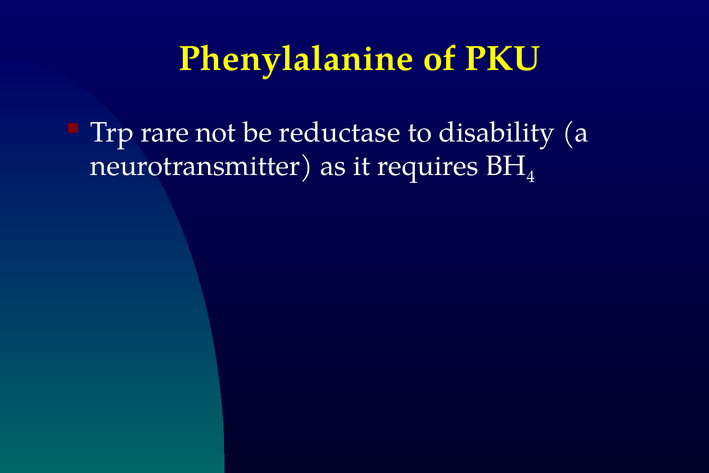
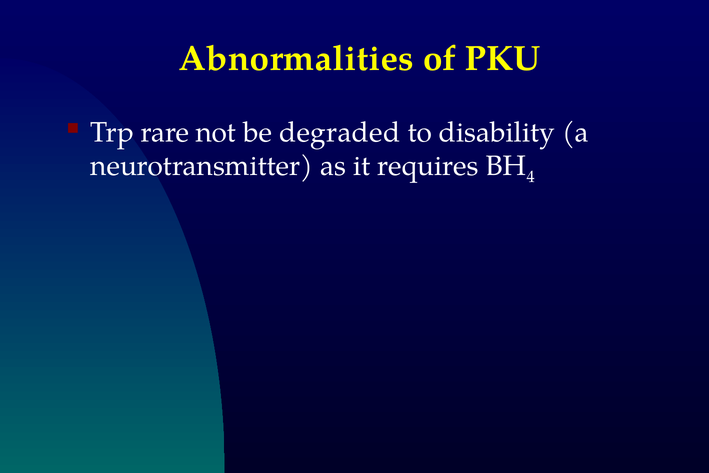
Phenylalanine: Phenylalanine -> Abnormalities (296, 59)
reductase: reductase -> degraded (340, 132)
